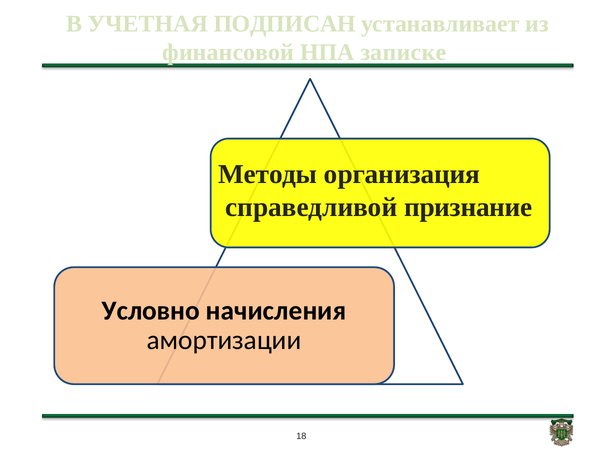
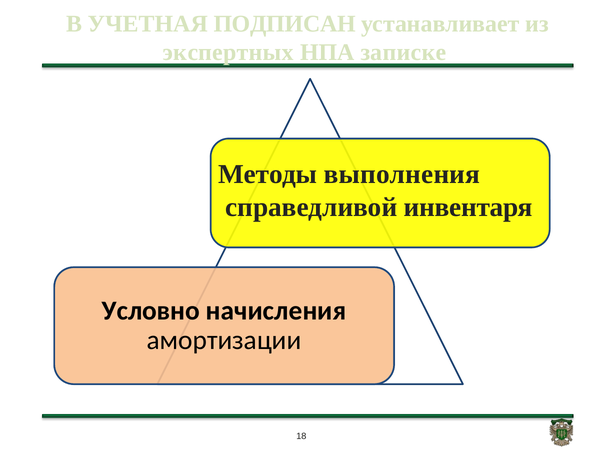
финансовой: финансовой -> экспертных (228, 53)
организация: организация -> выполнения (402, 174)
признание: признание -> инвентаря (468, 207)
